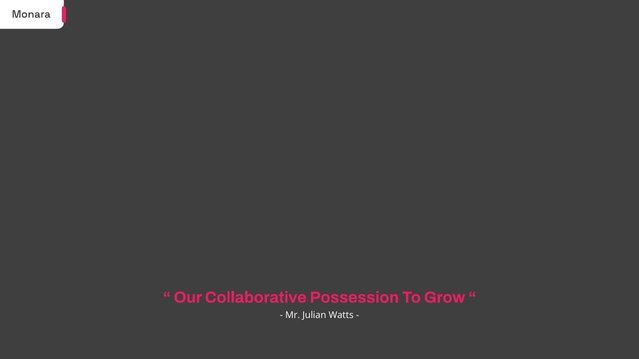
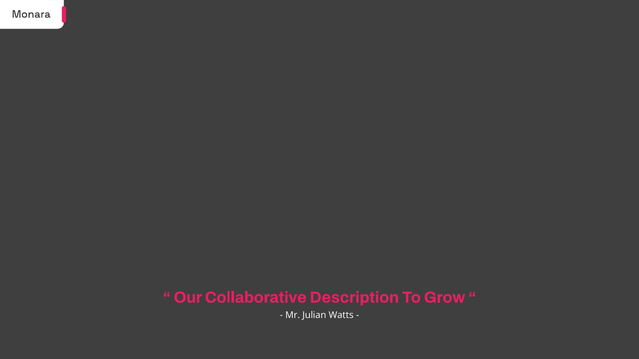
Possession: Possession -> Description (354, 298)
